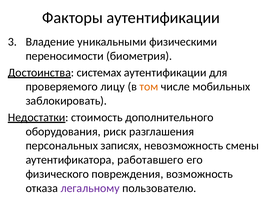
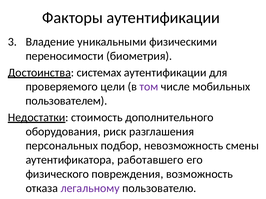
лицу: лицу -> цели (113, 87)
том colour: orange -> purple (149, 87)
заблокировать: заблокировать -> пользователем (66, 101)
записях: записях -> подбор (121, 146)
